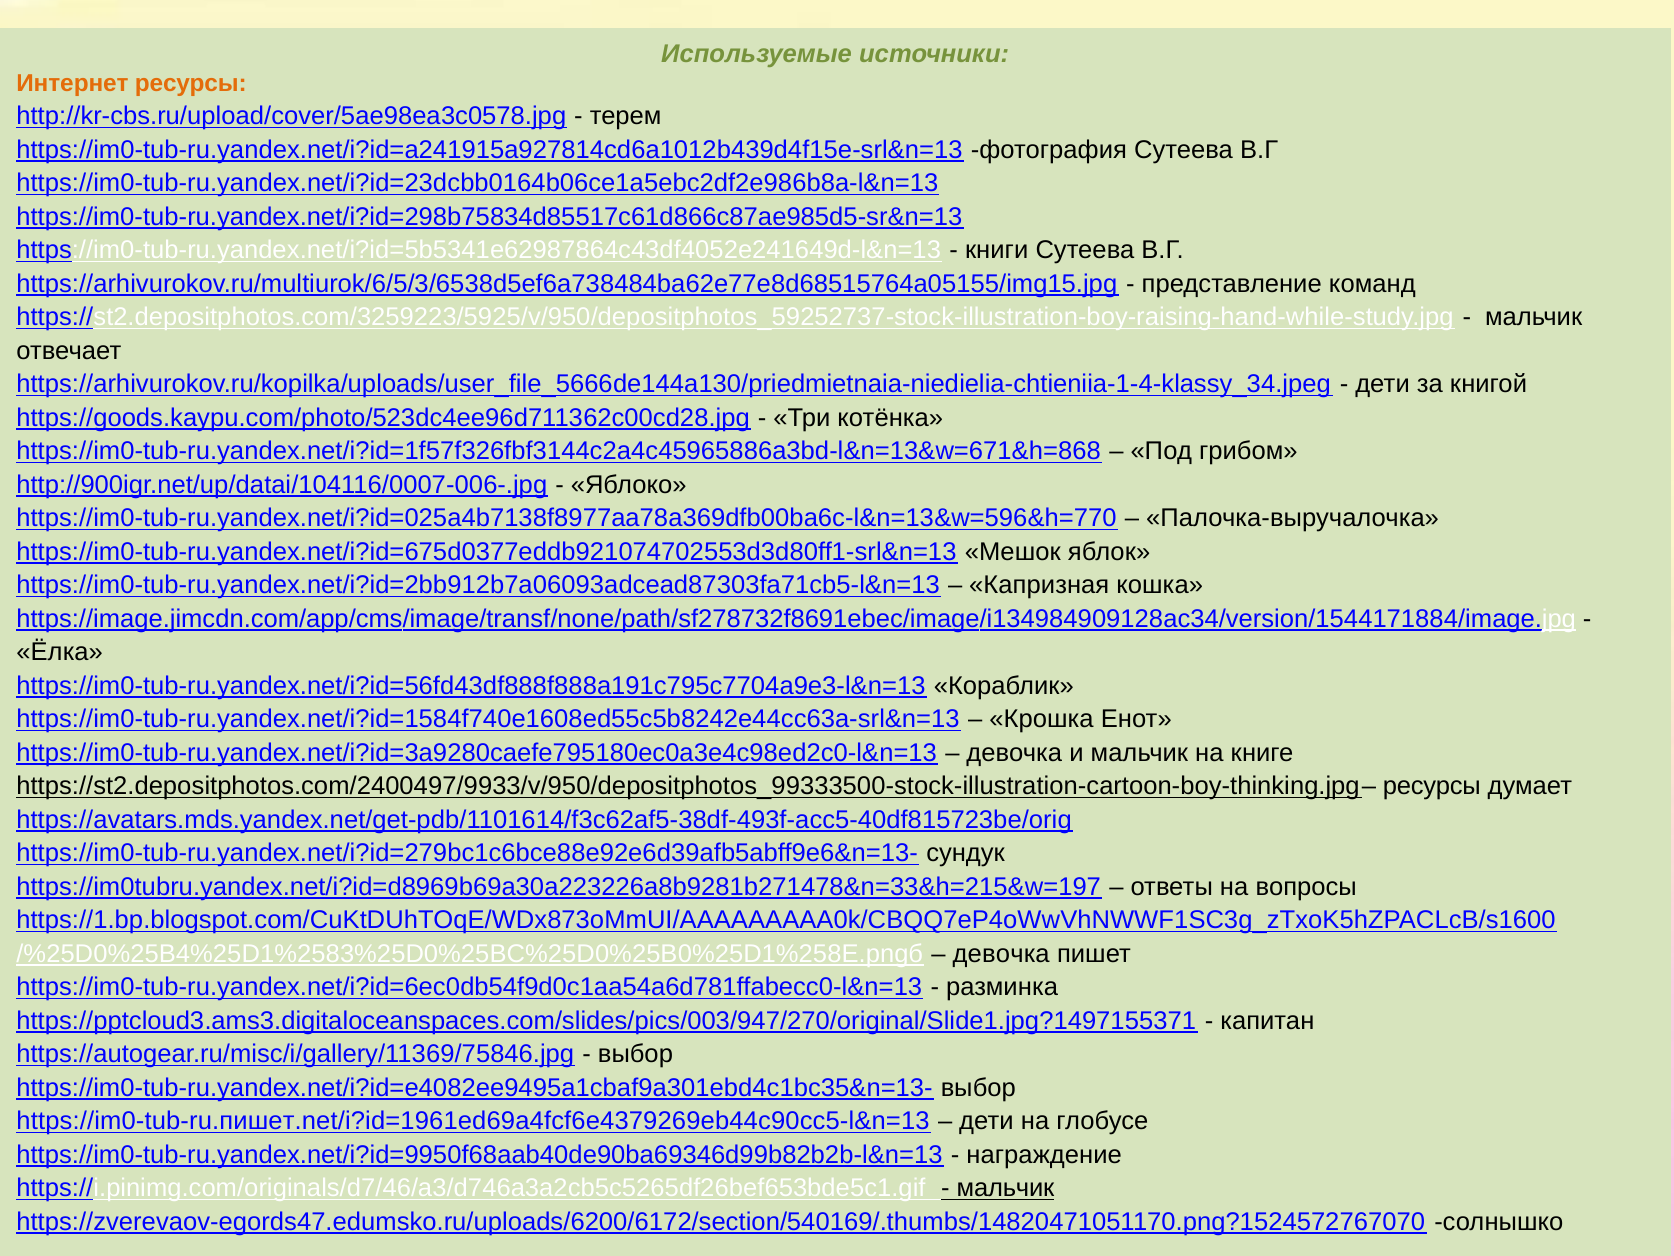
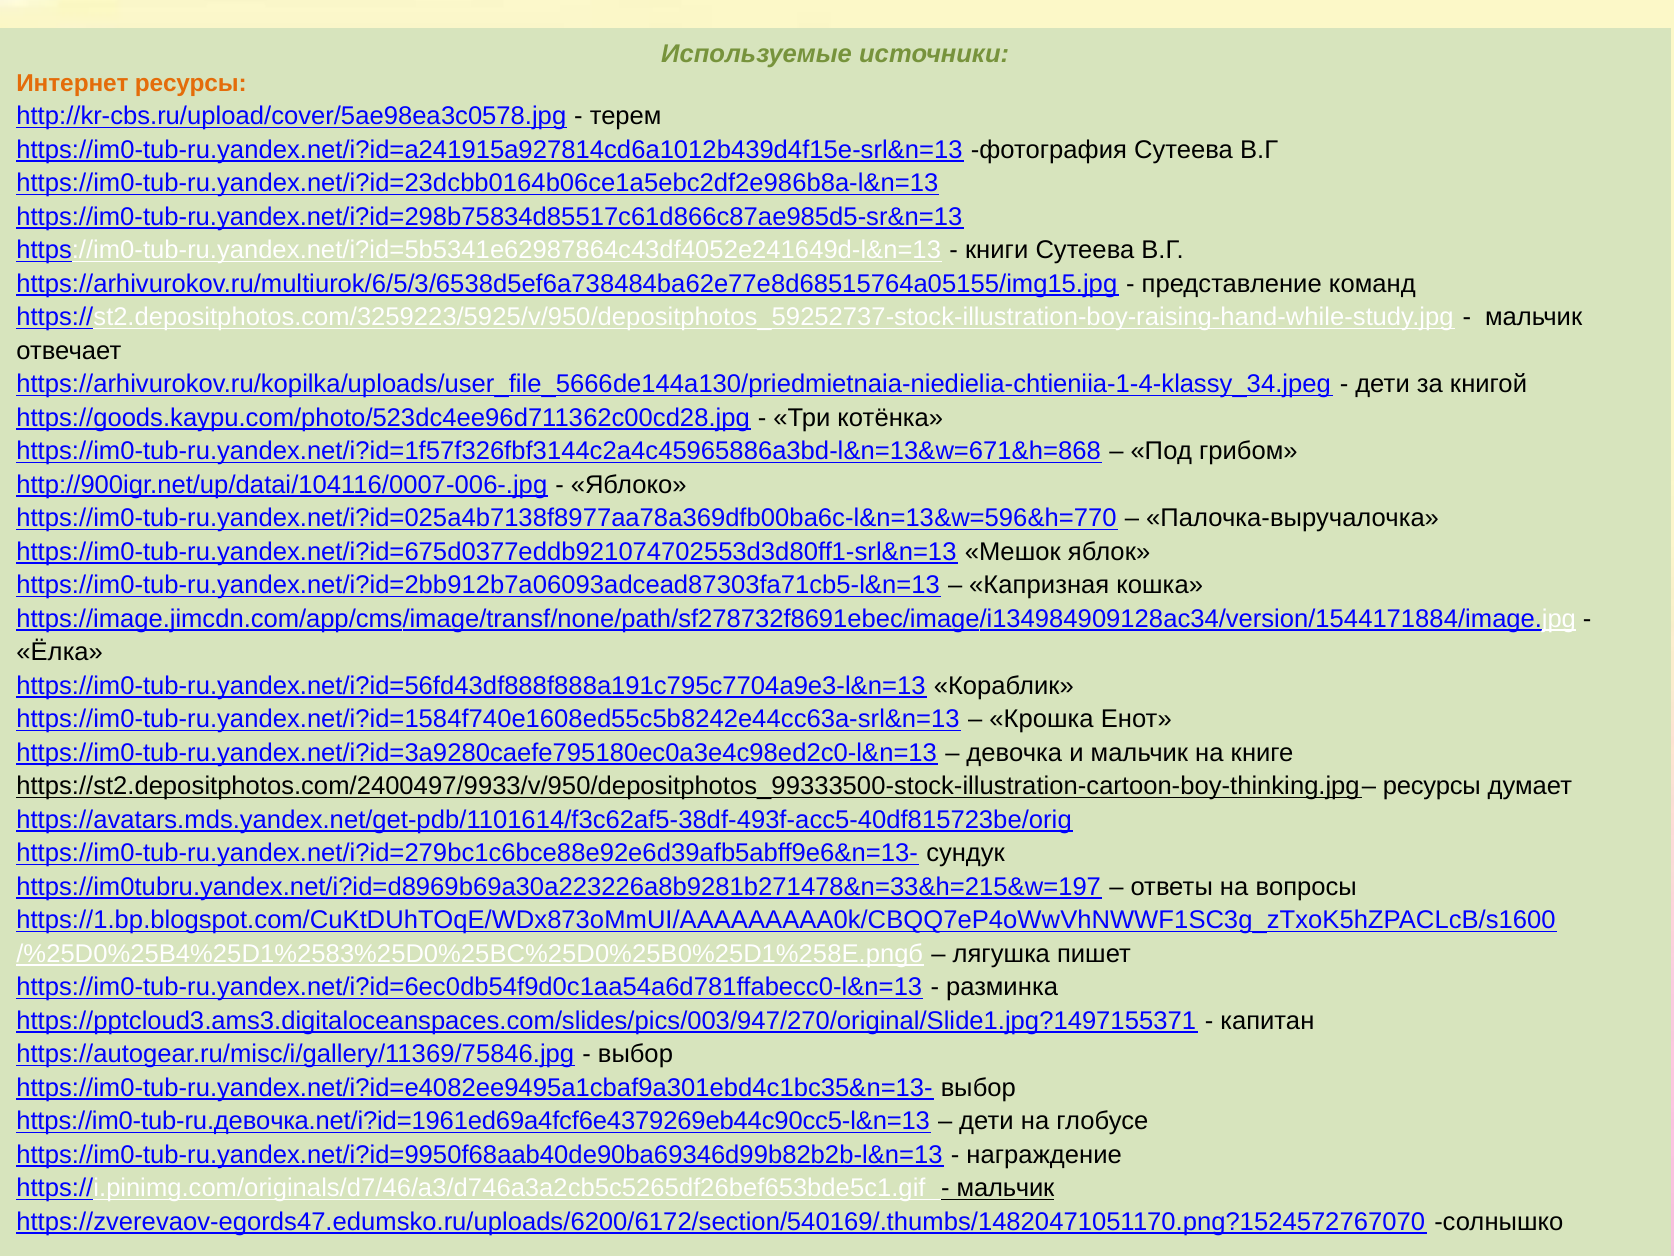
девочка: девочка -> лягушка (1001, 953)
https://im0-tub-ru.пишет.net/i?id=1961ed69a4fcf6e4379269eb44c90cc5-l&n=13: https://im0-tub-ru.пишет.net/i?id=1961ed69a4fcf6e4379269eb44c90cc5-l&n=13 -> https://im0-tub-ru.девочка.net/i?id=1961ed69a4fcf6e4379269eb44c90cc5-l&n=13 (473, 1121)
